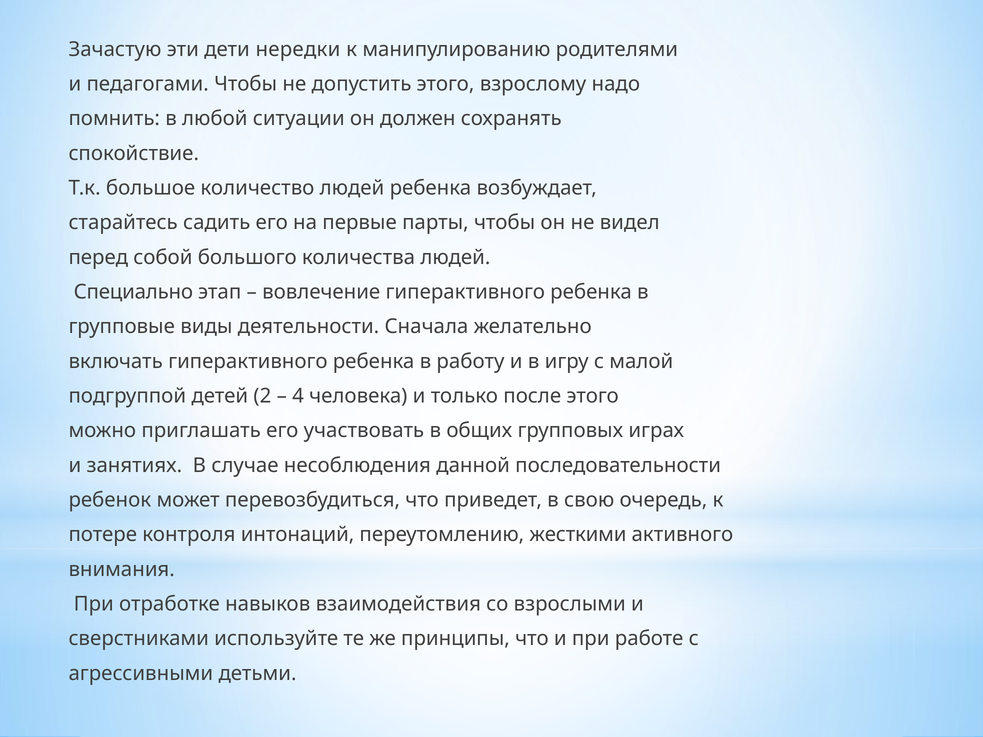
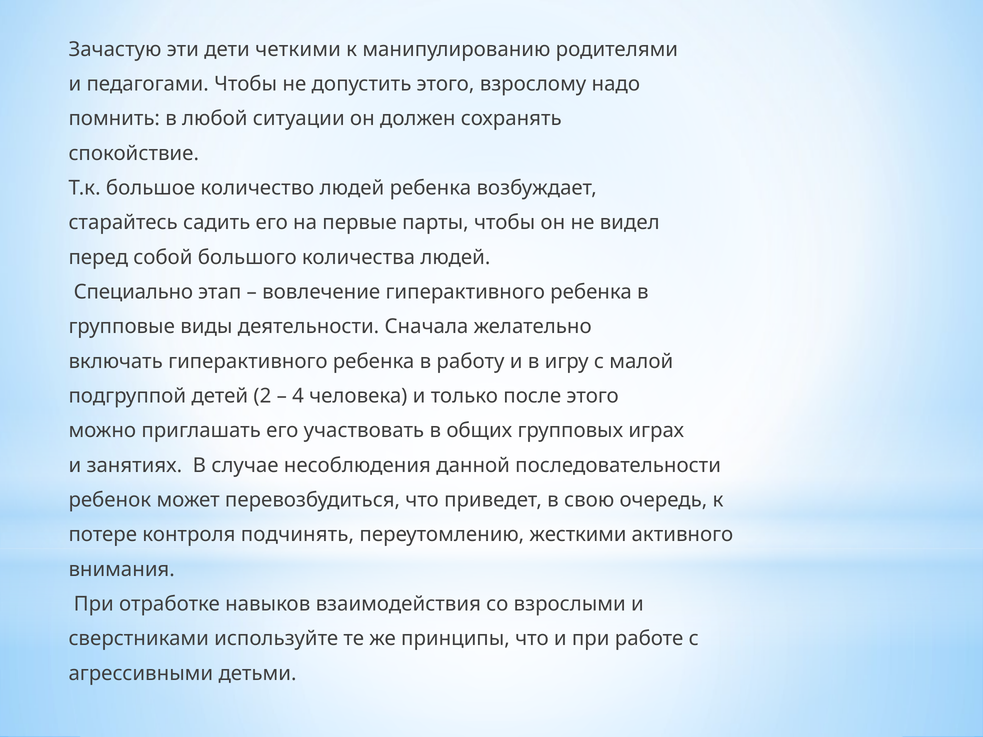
нередки: нередки -> четкими (298, 49)
интонаций: интонаций -> подчинять (297, 535)
